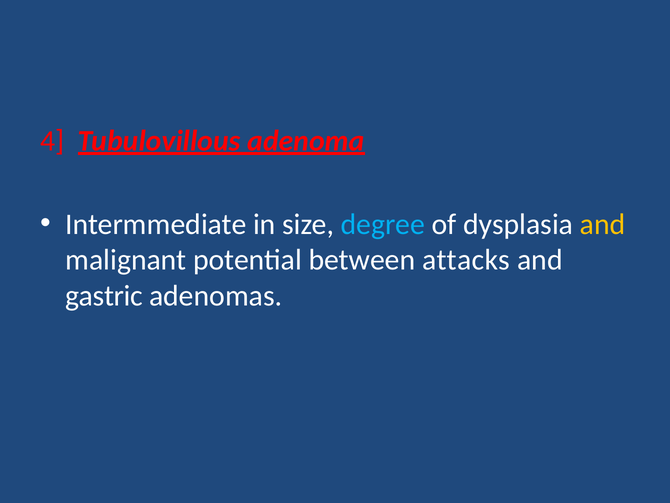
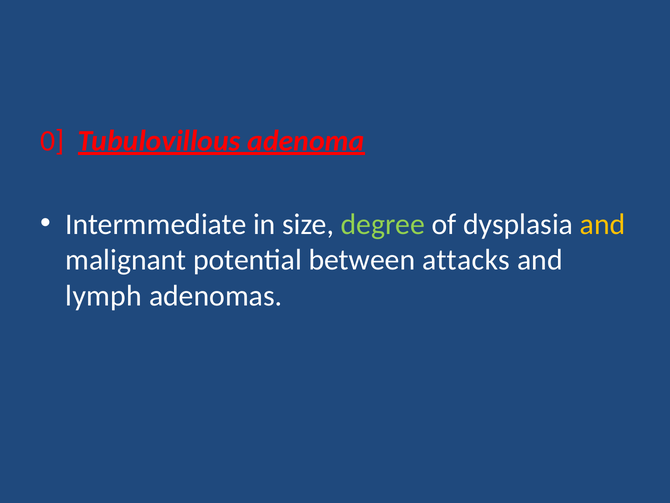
4: 4 -> 0 (52, 141)
degree colour: light blue -> light green (383, 224)
gastric: gastric -> lymph (104, 295)
